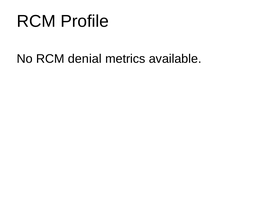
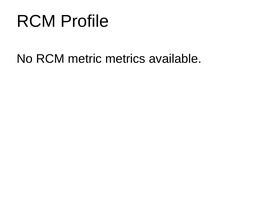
denial: denial -> metric (85, 59)
